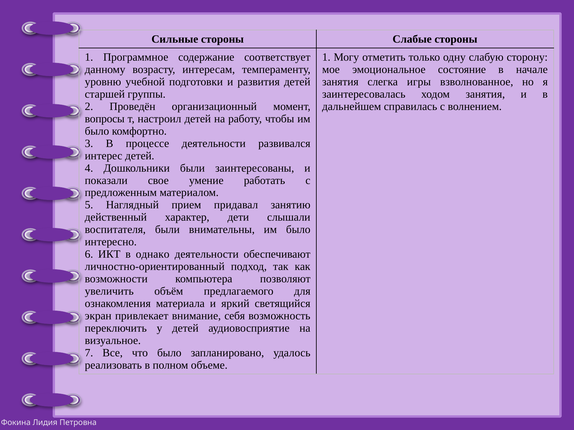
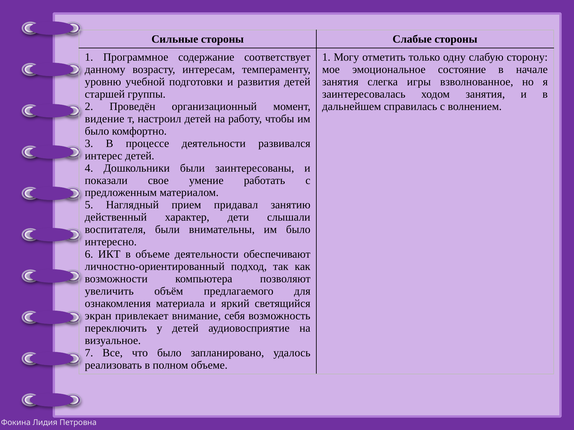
вопросы: вопросы -> видение (105, 119)
в однако: однако -> объеме (153, 255)
